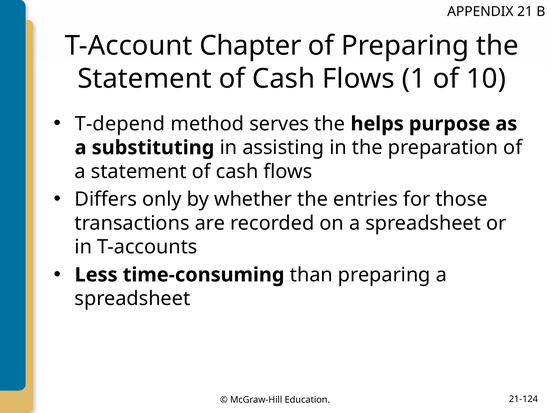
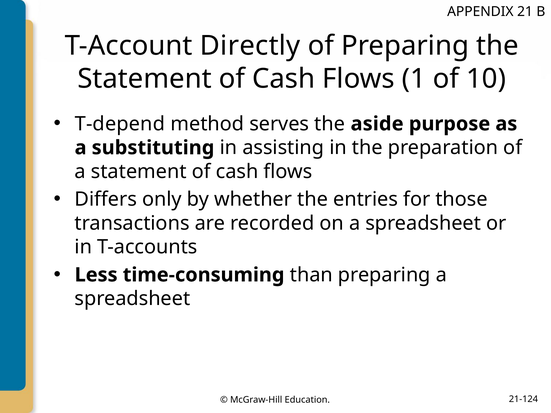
Chapter: Chapter -> Directly (250, 46)
helps: helps -> aside (377, 124)
